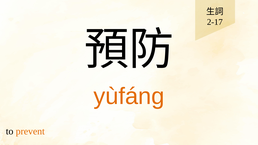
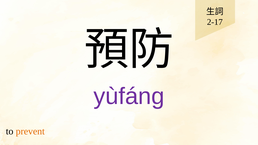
yùfáng colour: orange -> purple (129, 96)
